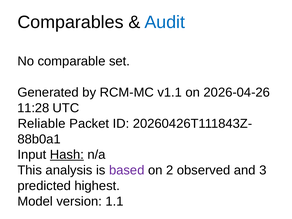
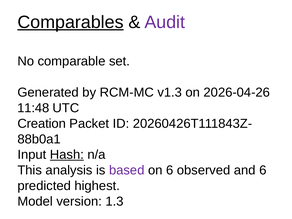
Comparables underline: none -> present (71, 22)
Audit colour: blue -> purple (165, 22)
v1.1: v1.1 -> v1.3 (170, 92)
11:28: 11:28 -> 11:48 (33, 108)
Reliable: Reliable -> Creation (42, 124)
on 2: 2 -> 6 (170, 170)
and 3: 3 -> 6 (263, 170)
1.1: 1.1 -> 1.3 (115, 201)
